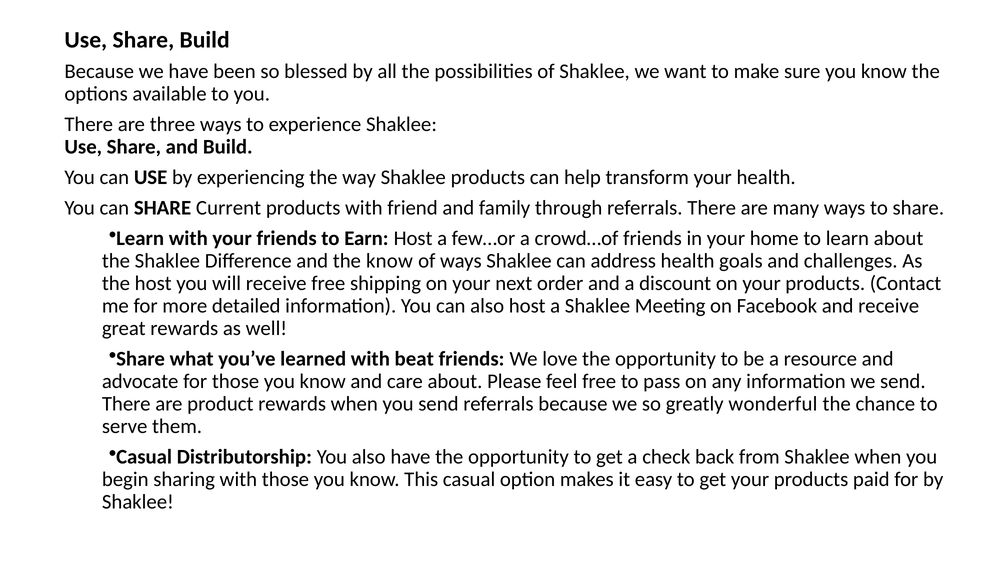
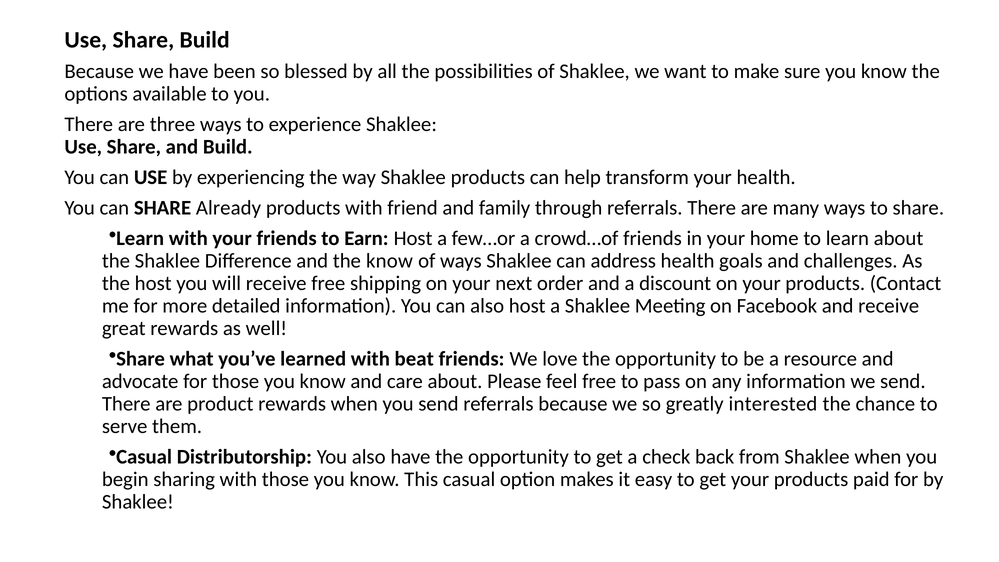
Current: Current -> Already (229, 208)
wonderful: wonderful -> interested (773, 404)
